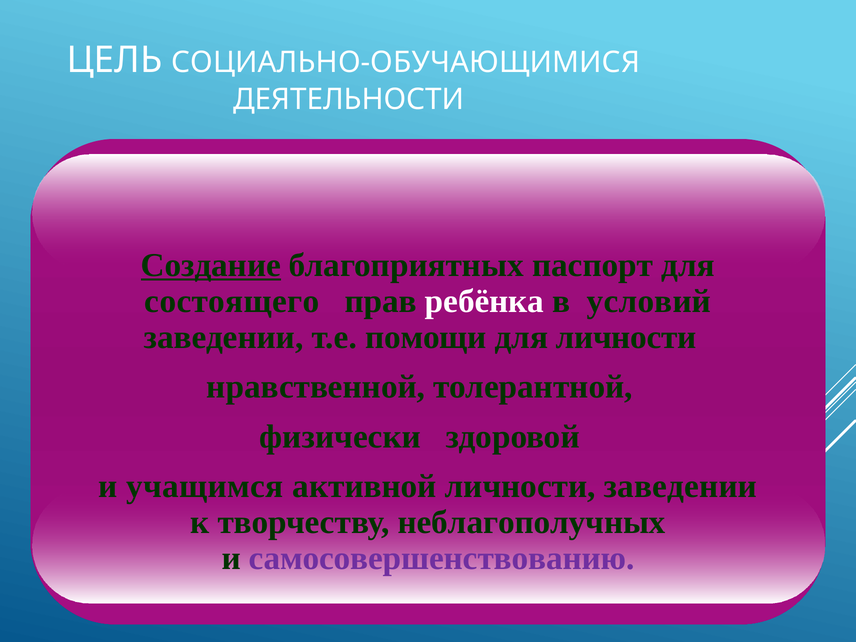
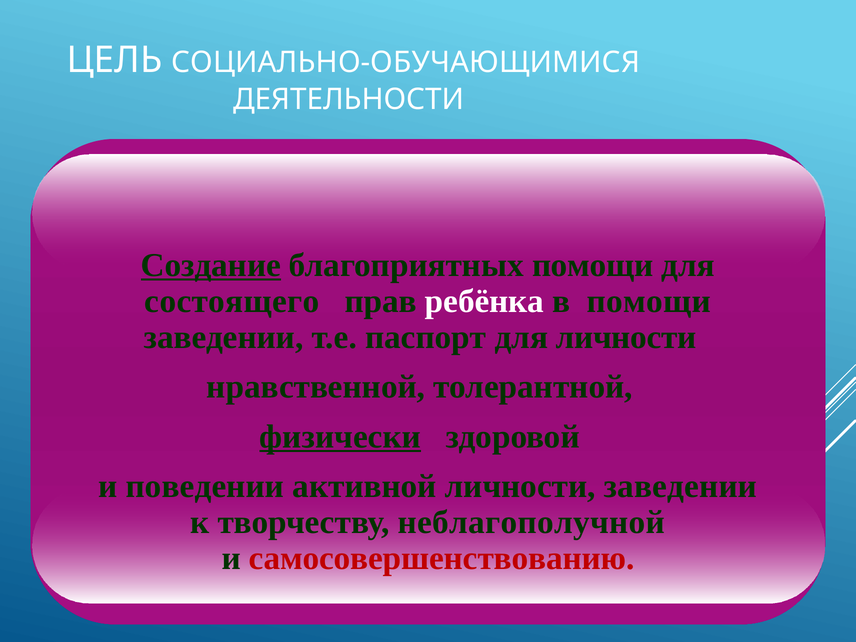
благоприятных паспорт: паспорт -> помощи (593, 265)
в условий: условий -> помощи (649, 301)
помощи: помощи -> паспорт (426, 337)
физически underline: none -> present (340, 437)
учащимся: учащимся -> поведении (205, 486)
неблагополучных: неблагополучных -> неблагополучной (531, 522)
самосовершенствованию colour: purple -> red (442, 558)
